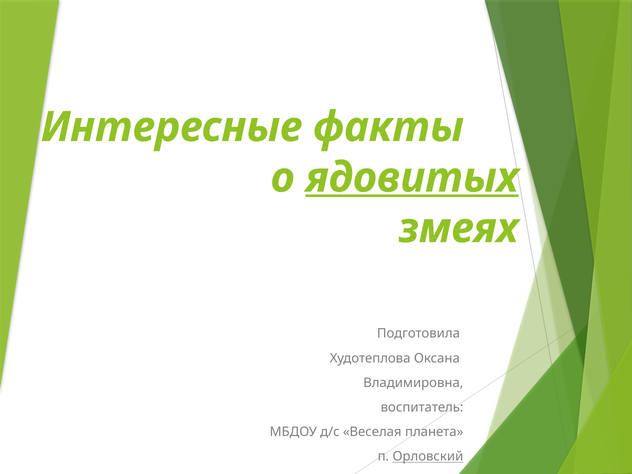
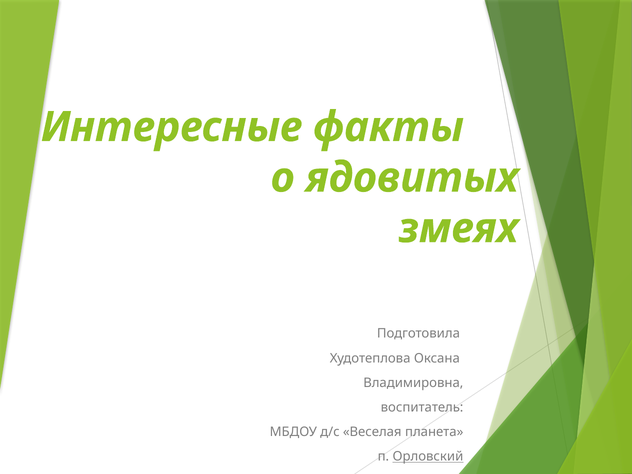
ядовитых underline: present -> none (412, 178)
